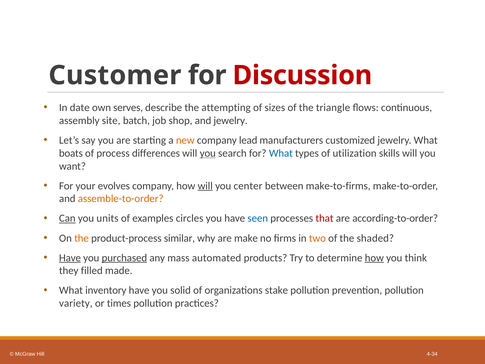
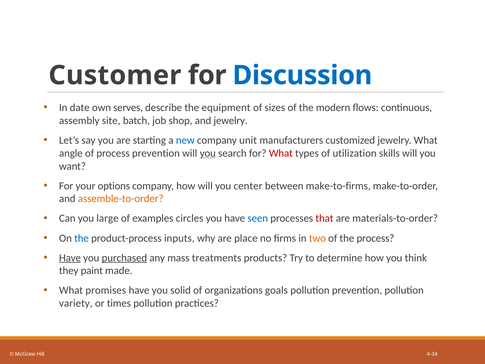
Discussion colour: red -> blue (302, 75)
attempting: attempting -> equipment (226, 108)
triangle: triangle -> modern (333, 108)
new colour: orange -> blue (185, 140)
lead: lead -> unit (248, 140)
boats: boats -> angle (71, 153)
process differences: differences -> prevention (156, 153)
What colour: blue -> red (281, 153)
evolves: evolves -> options (114, 186)
will underline: present -> none (205, 186)
Can underline: present -> none (67, 218)
units: units -> large (108, 218)
according-to-order: according-to-order -> materials-to-order (395, 218)
the colour: orange -> blue (82, 238)
similar: similar -> inputs (179, 238)
make: make -> place (246, 238)
the shaded: shaded -> process (375, 238)
automated: automated -> treatments (217, 258)
how underline: present -> none (374, 258)
filled: filled -> paint (92, 271)
inventory: inventory -> promises (106, 290)
stake: stake -> goals (276, 290)
